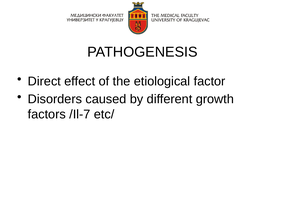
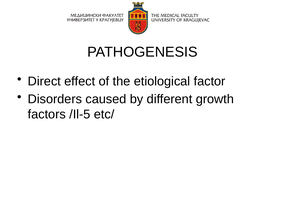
/Il-7: /Il-7 -> /Il-5 (80, 114)
